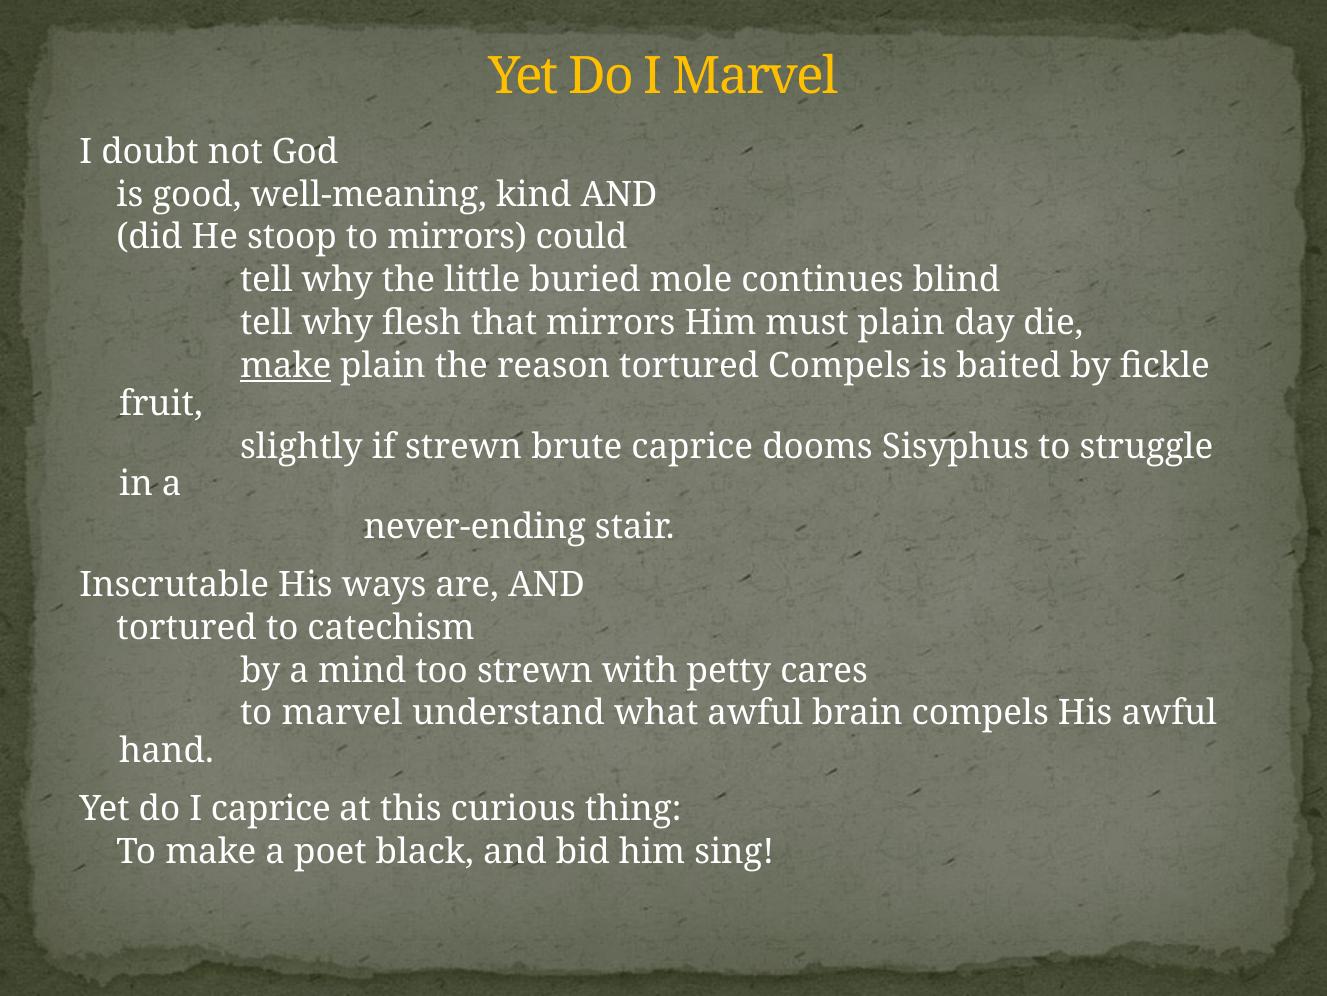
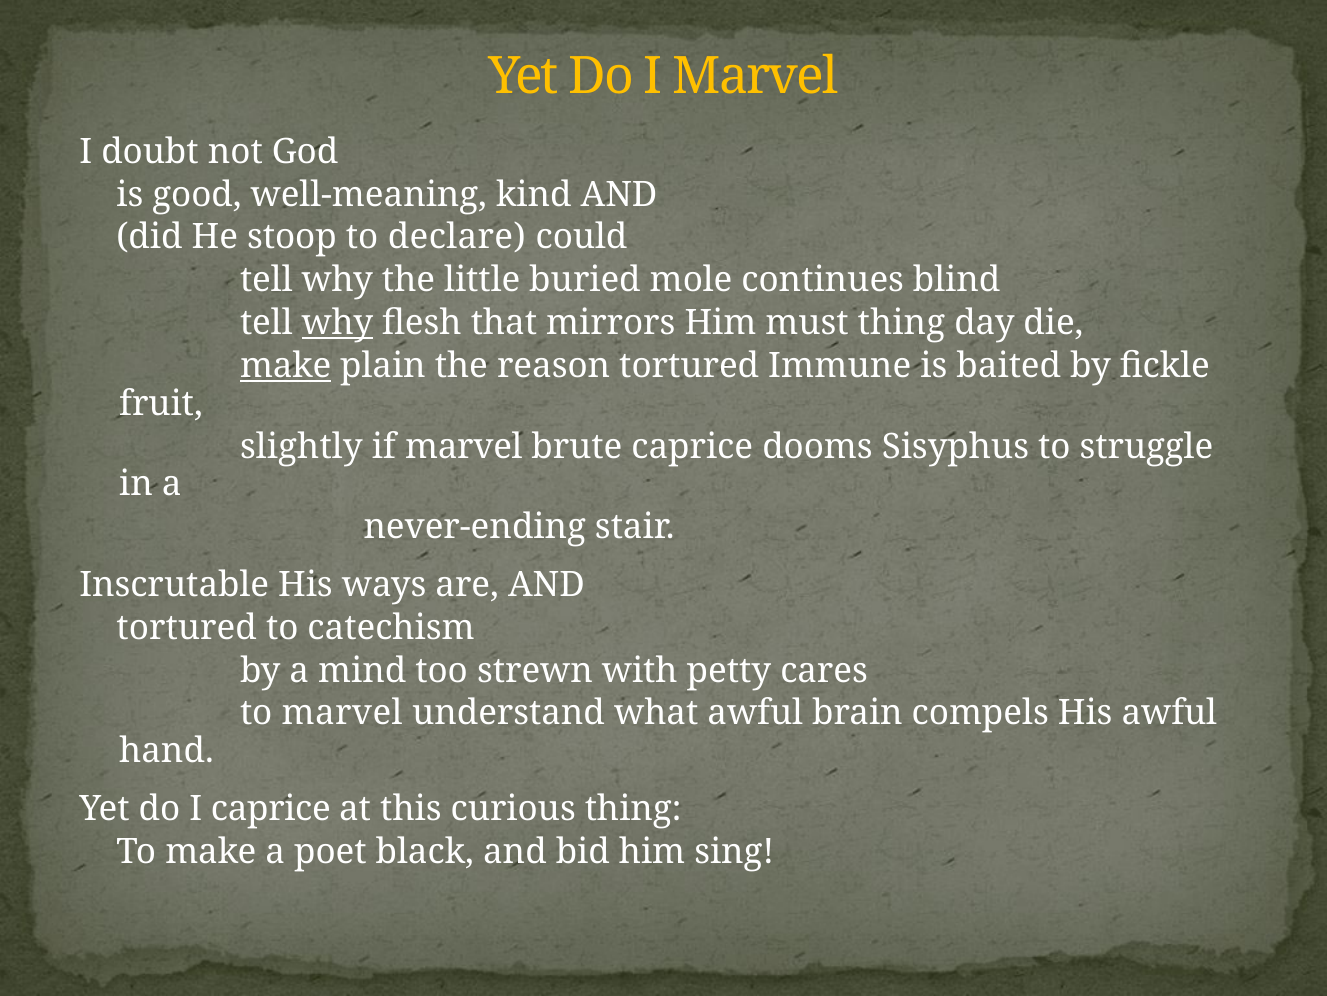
to mirrors: mirrors -> declare (457, 237)
why underline: none -> present (337, 323)
must plain: plain -> thing (901, 323)
tortured Compels: Compels -> Immune (840, 366)
if strewn: strewn -> marvel (464, 446)
